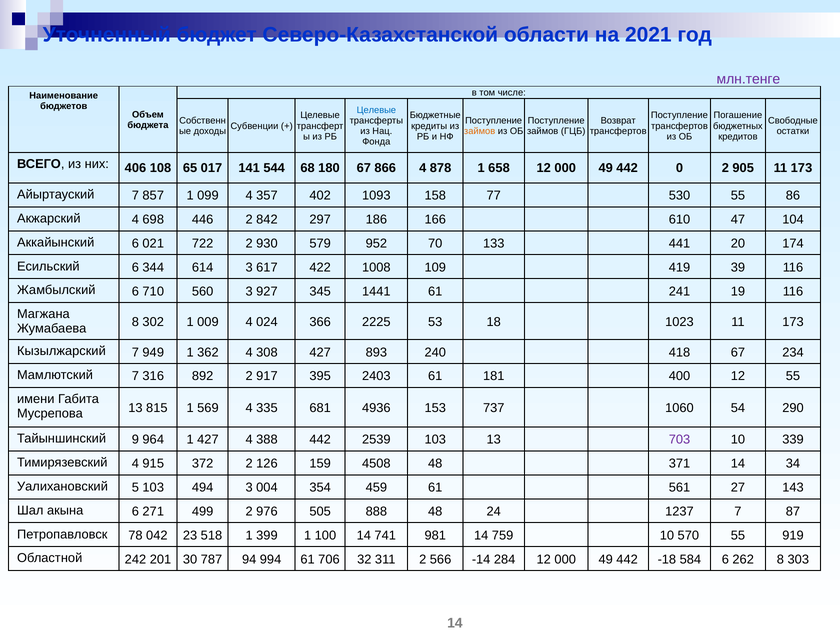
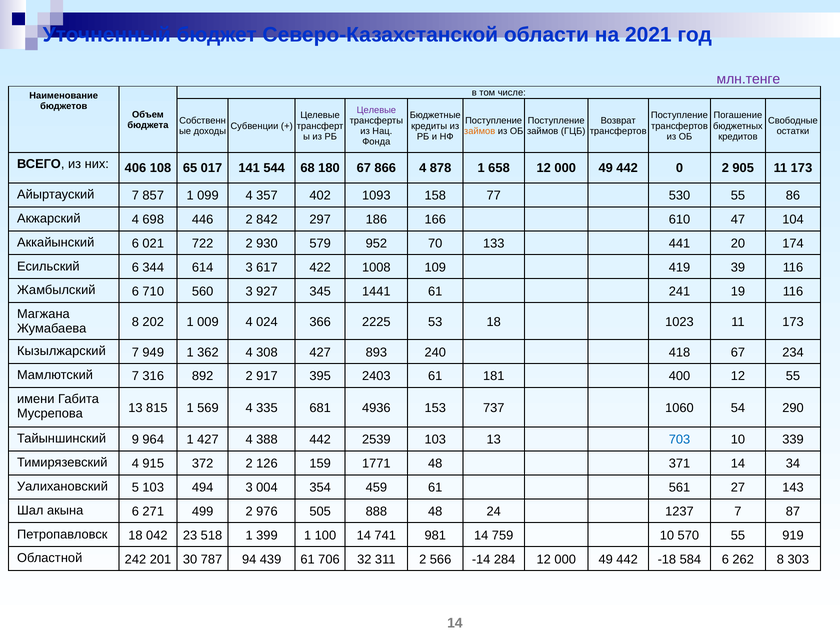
Целевые colour: blue -> purple (376, 110)
302: 302 -> 202 (153, 322)
703 colour: purple -> blue (679, 440)
4508: 4508 -> 1771 (376, 464)
Петропавловск 78: 78 -> 18 (135, 535)
994: 994 -> 439 (271, 559)
